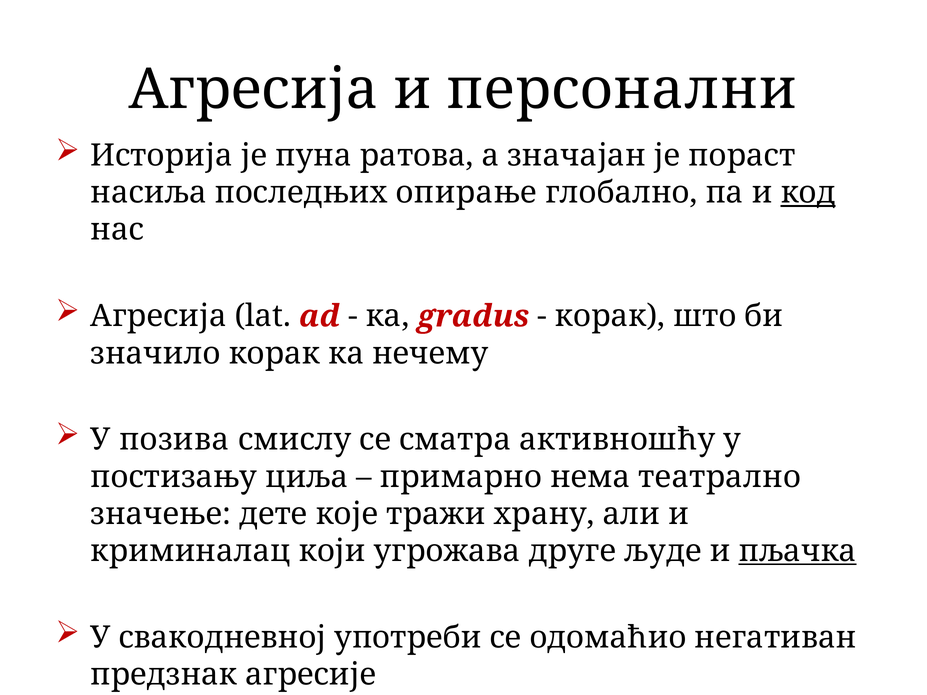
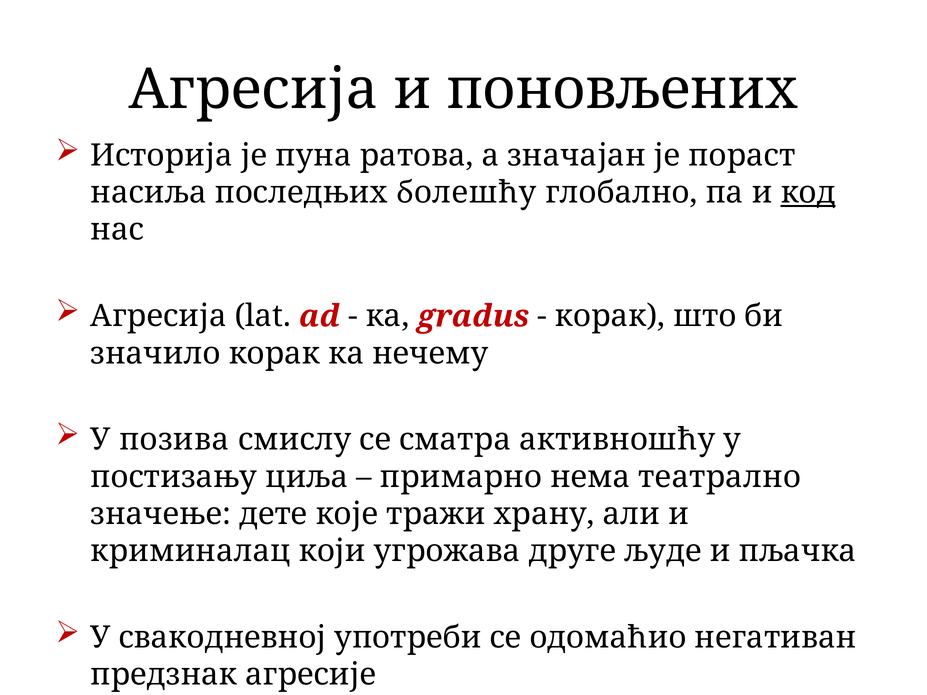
персонални: персонални -> поновљених (622, 90)
опирање: опирање -> болешћу (466, 193)
пљачка underline: present -> none (798, 551)
